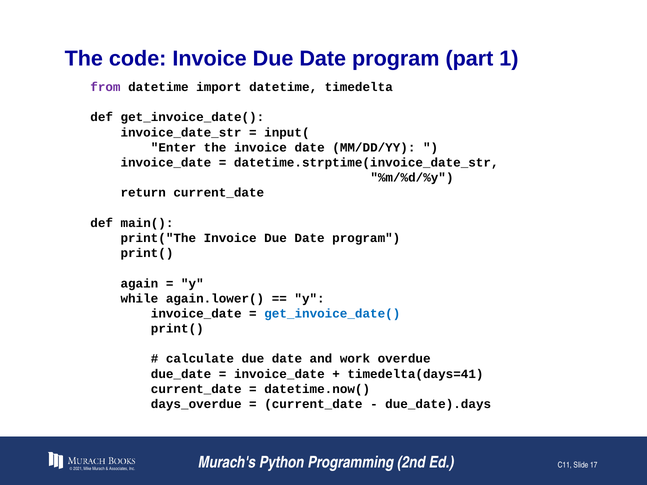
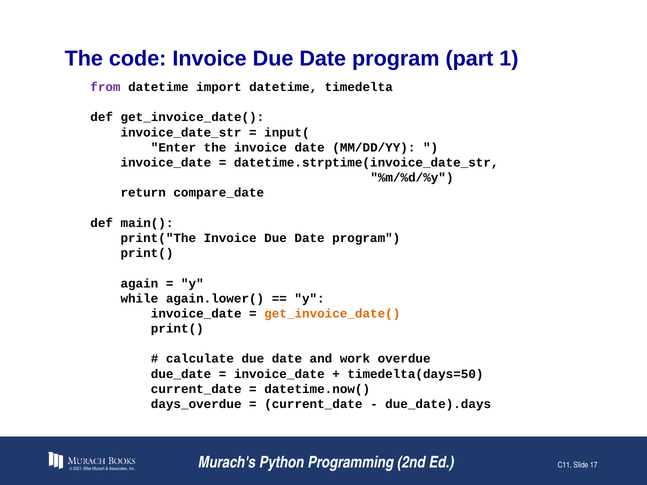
return current_date: current_date -> compare_date (219, 193)
get_invoice_date( colour: blue -> orange (332, 314)
timedelta(days=41: timedelta(days=41 -> timedelta(days=50 (415, 374)
